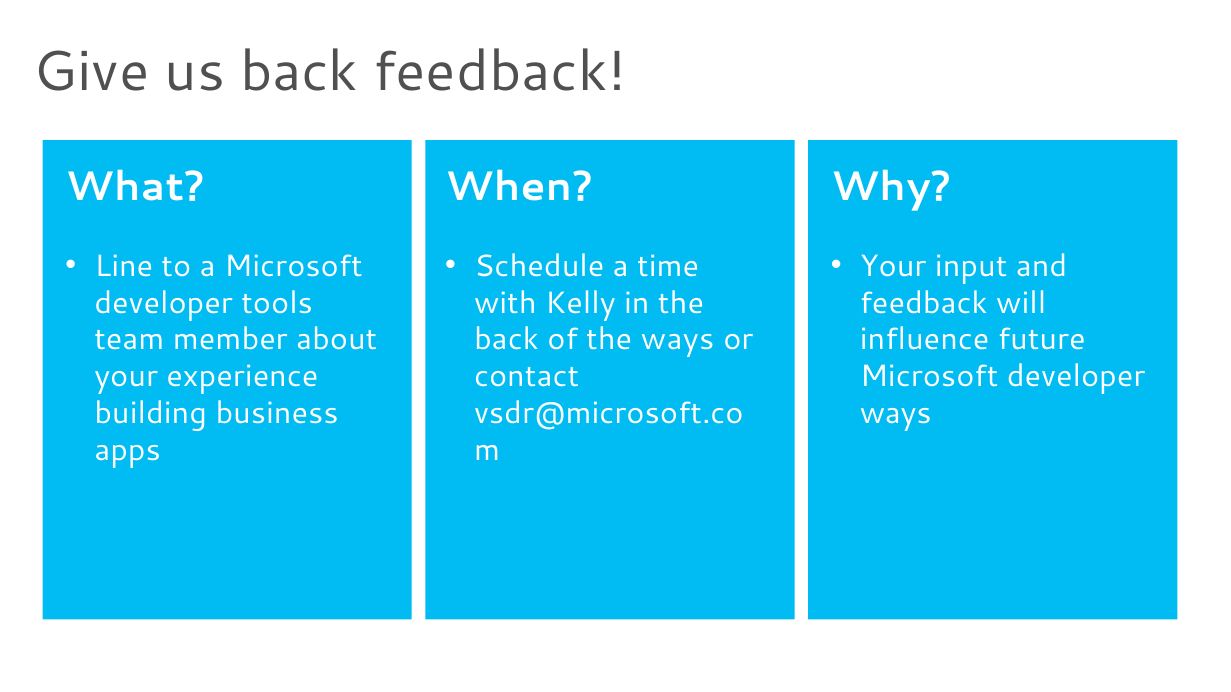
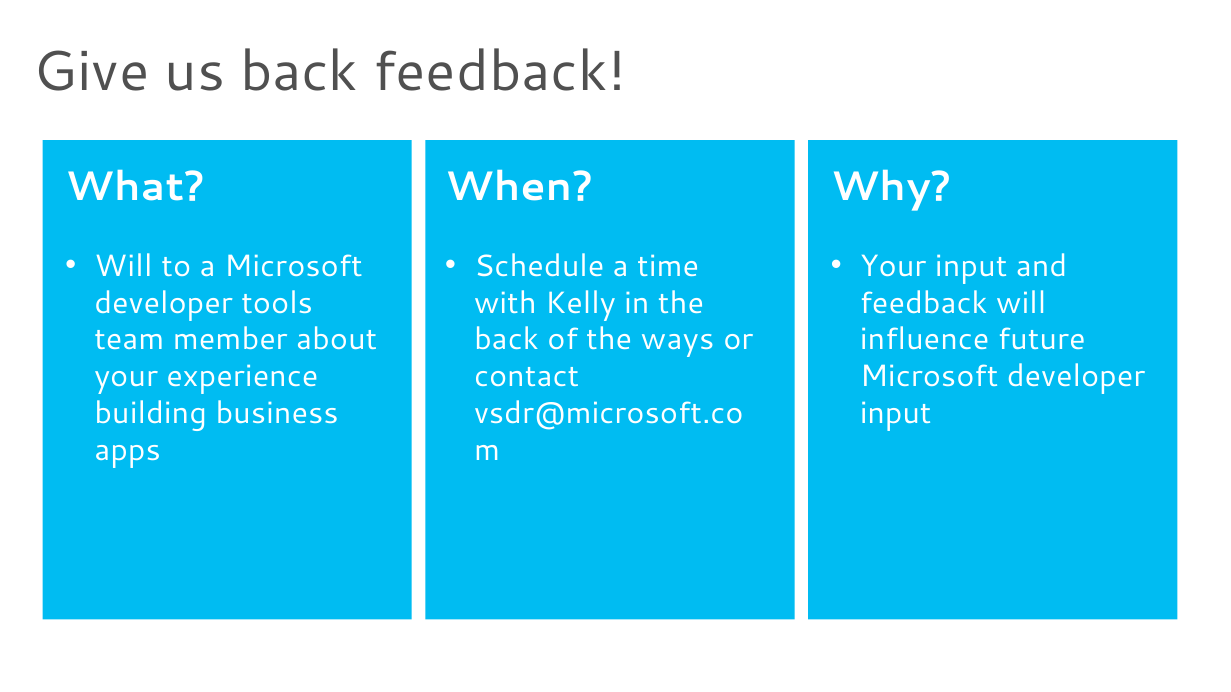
Line: Line -> Will (124, 266)
ways: ways -> input (896, 414)
